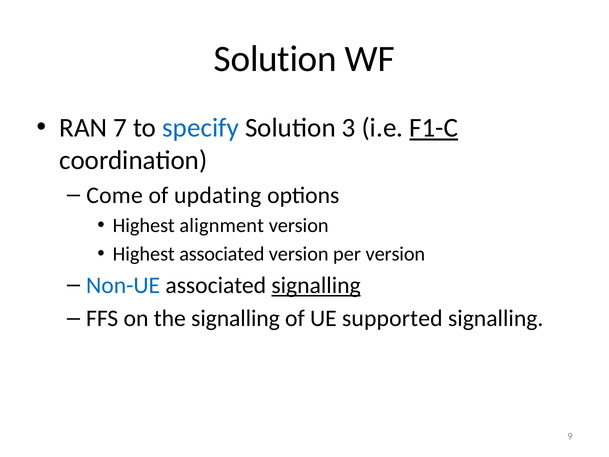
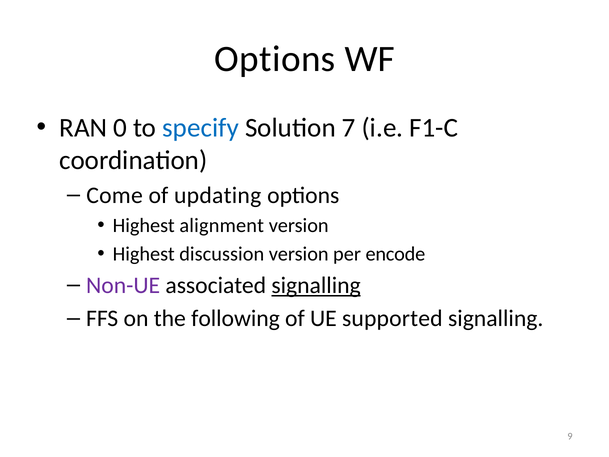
Solution: Solution -> Options (275, 59)
7: 7 -> 0 (120, 128)
3: 3 -> 7 (349, 128)
F1-C underline: present -> none (434, 128)
Highest associated: associated -> discussion (222, 254)
per version: version -> encode (395, 254)
Non-UE colour: blue -> purple (123, 285)
the signalling: signalling -> following (236, 318)
